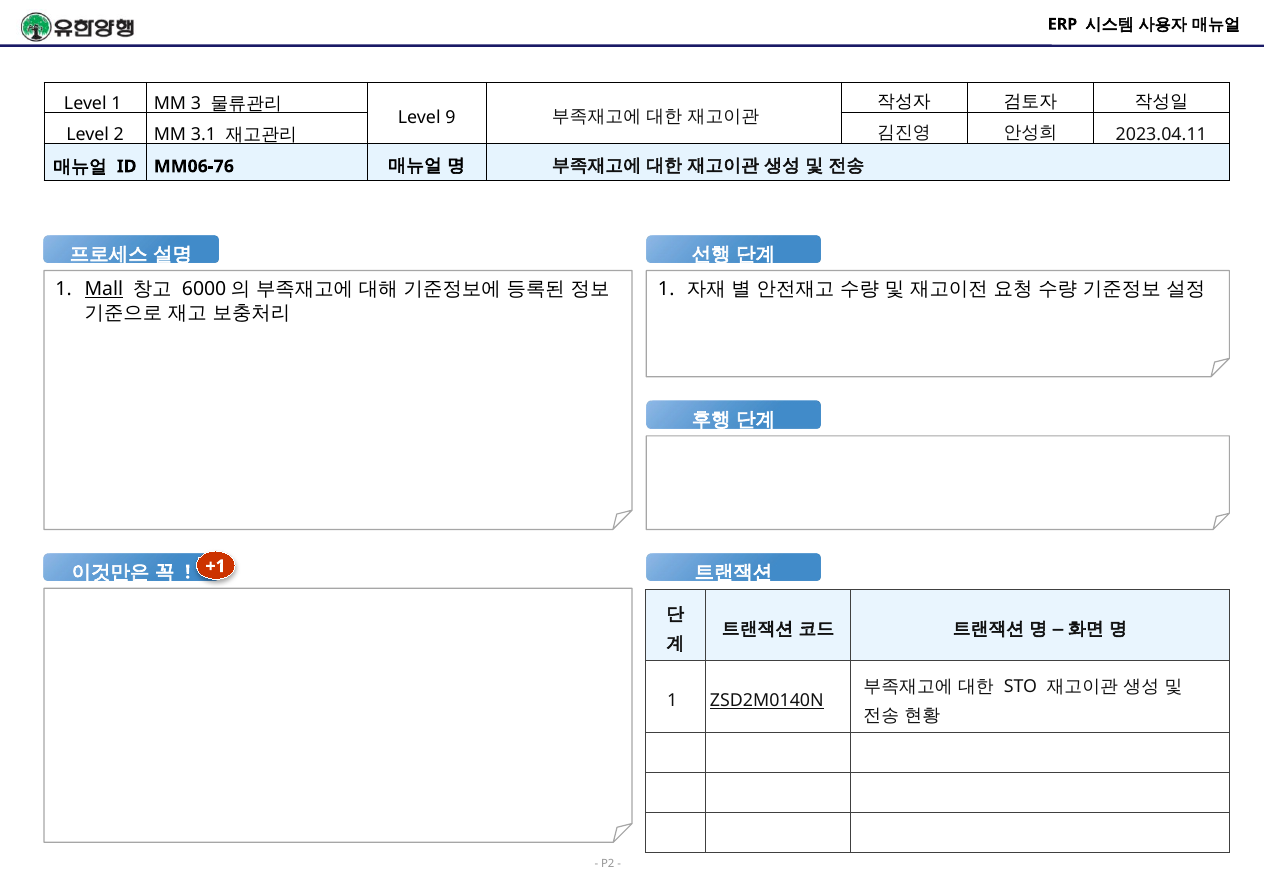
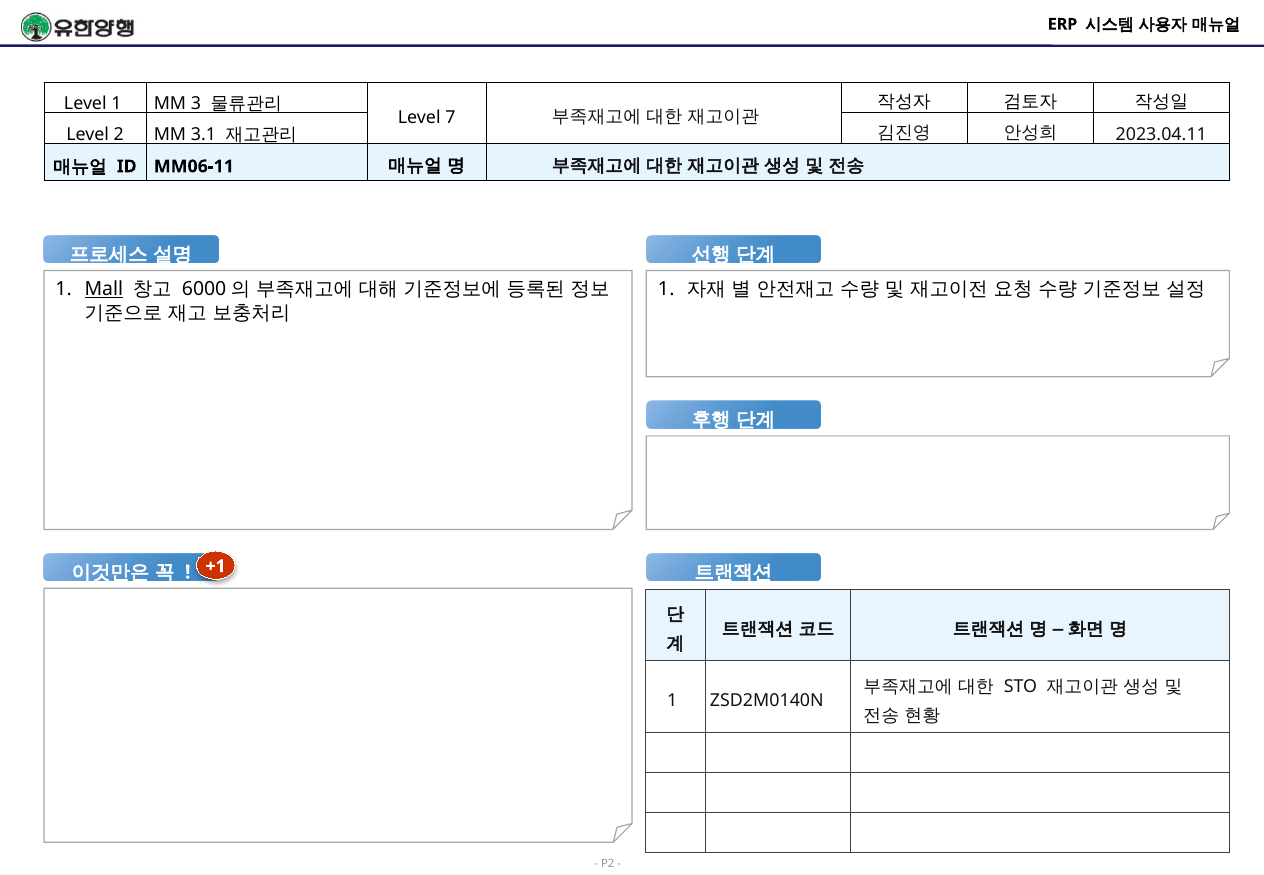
9: 9 -> 7 (450, 117)
MM06-76: MM06-76 -> MM06-11 (194, 166)
ZSD2M0140N underline: present -> none (767, 701)
